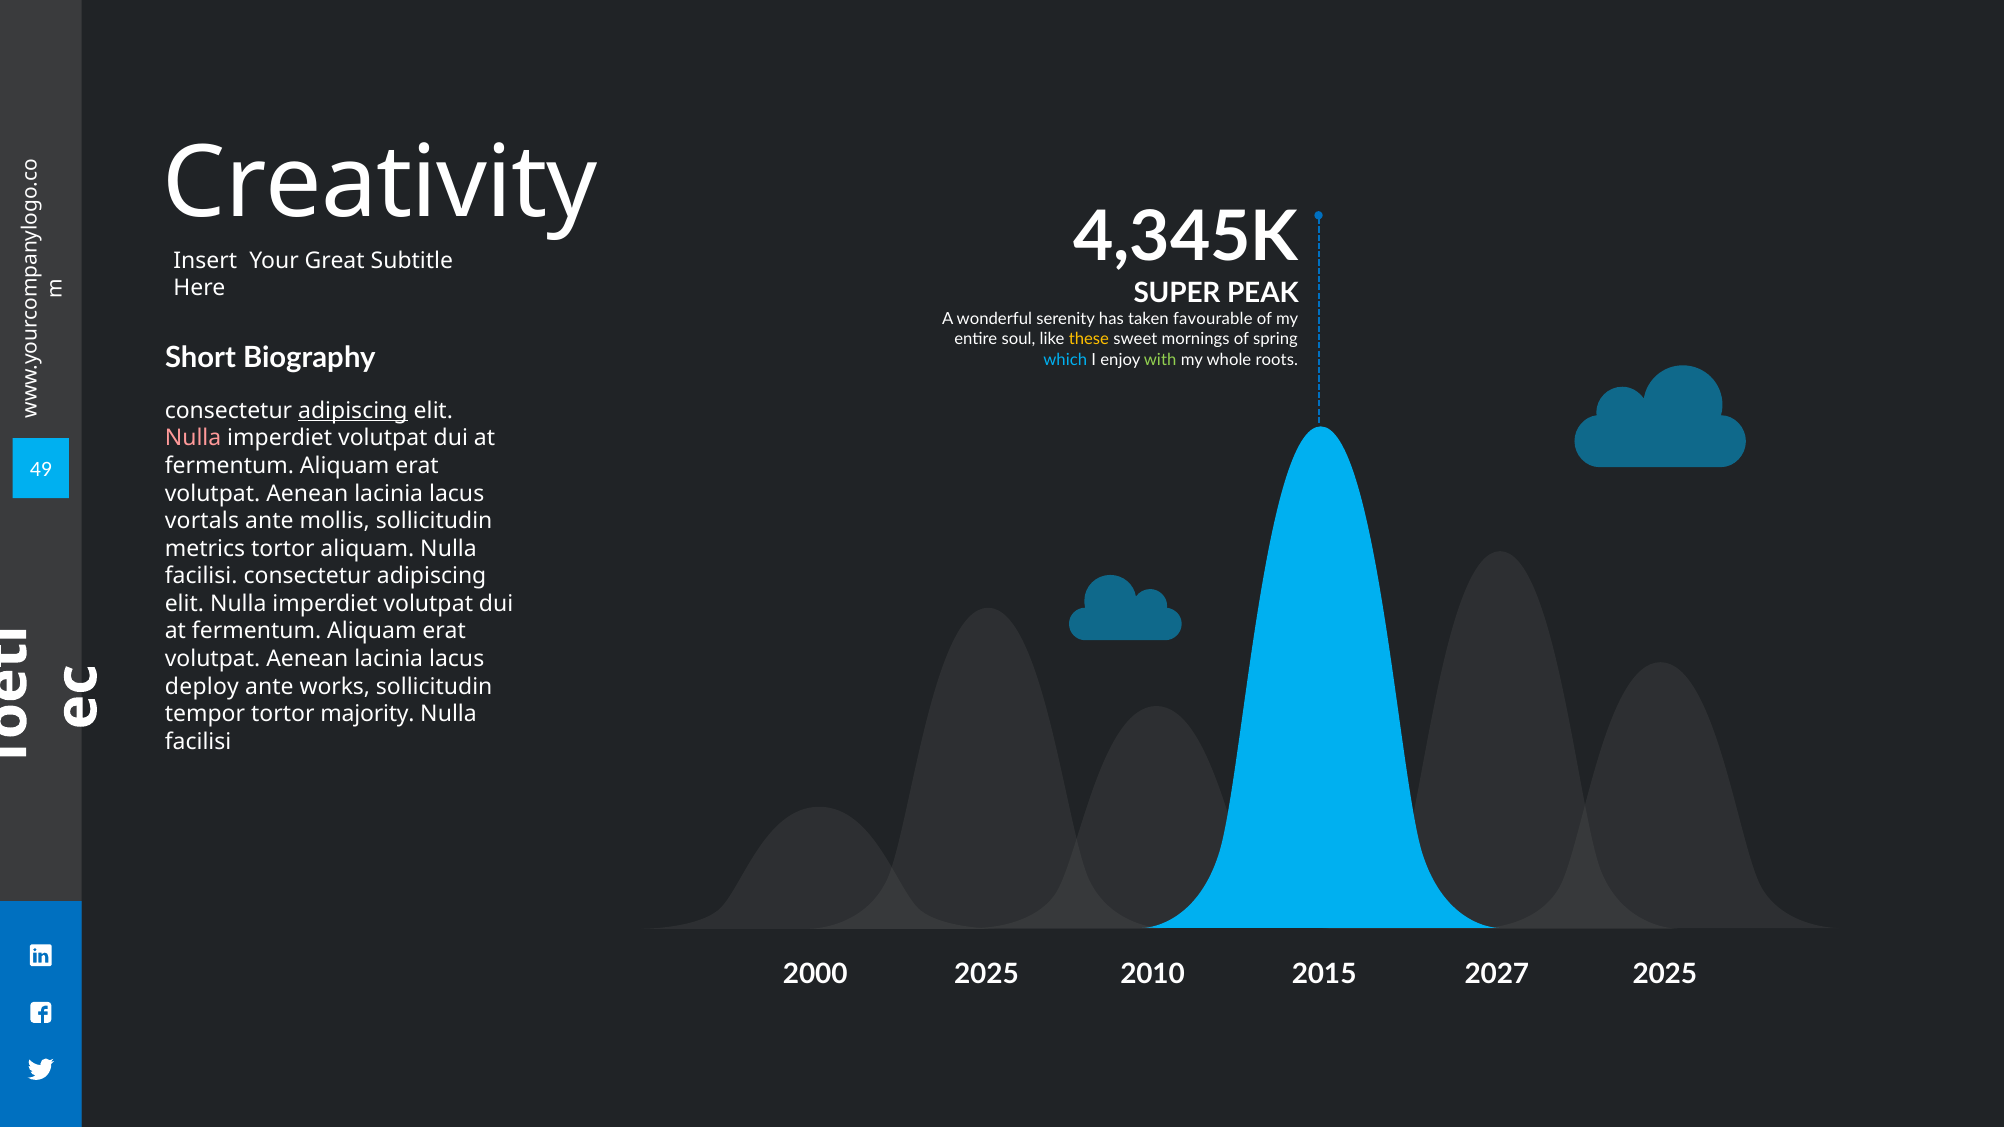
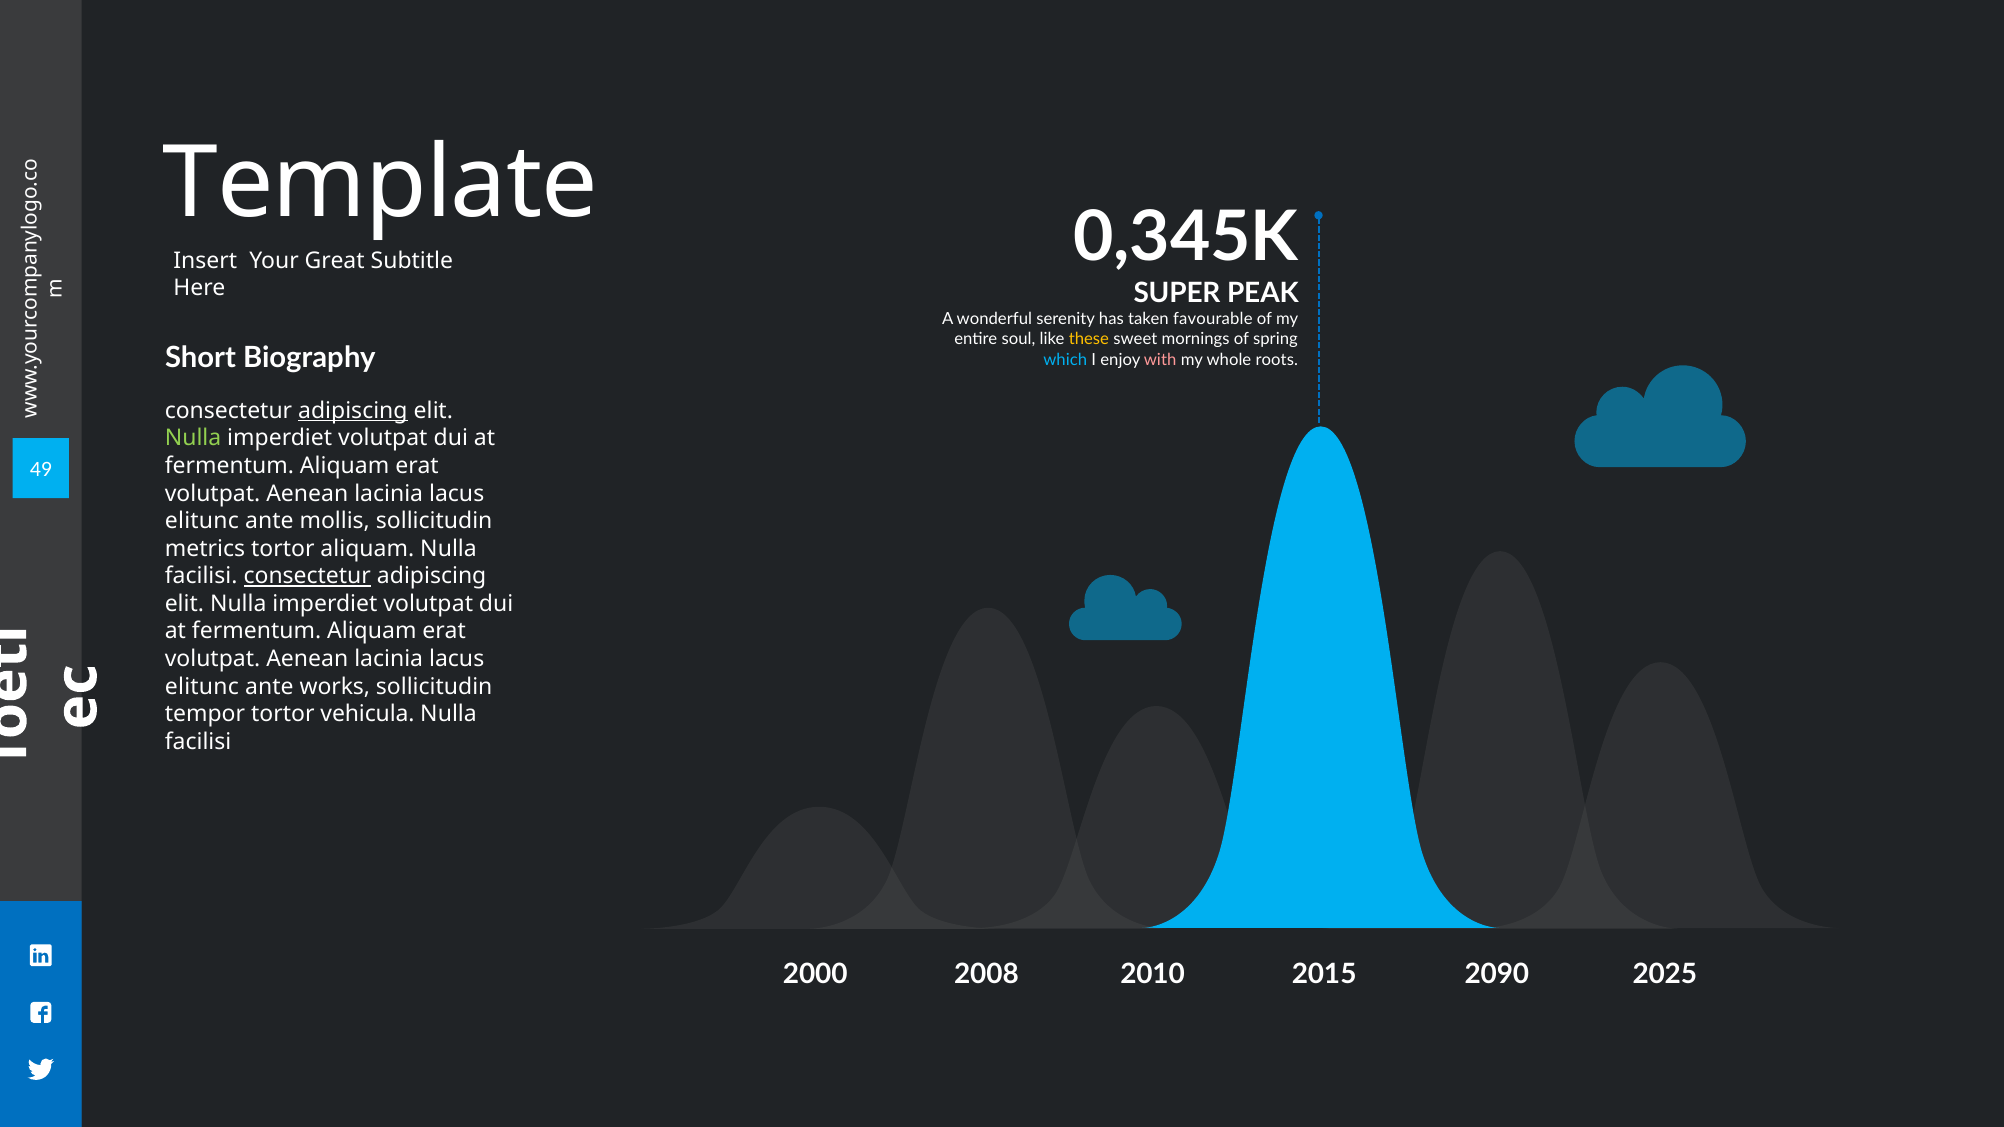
Creativity: Creativity -> Template (380, 184)
4,345K: 4,345K -> 0,345K (1186, 238)
with colour: light green -> pink (1160, 360)
Nulla colour: pink -> light green (193, 438)
vortals: vortals -> elitunc (202, 521)
consectetur underline: none -> present (307, 576)
deploy: deploy -> elitunc (202, 687)
majority: majority -> vehicula (367, 714)
2000 2025: 2025 -> 2008 (986, 974)
2027: 2027 -> 2090 (1497, 974)
